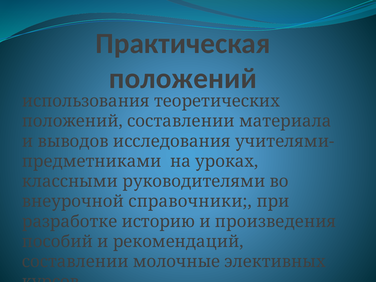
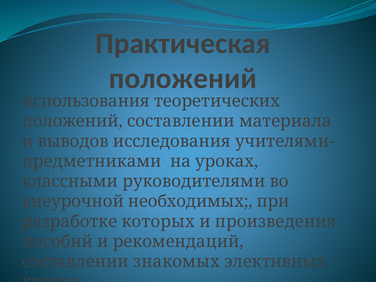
справочники: справочники -> необходимых (190, 201)
историю: историю -> которых (158, 222)
молочные: молочные -> знакомых (176, 262)
